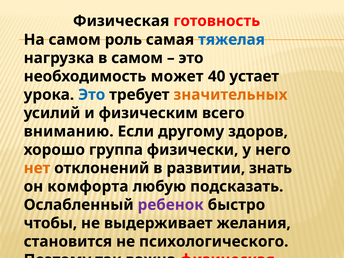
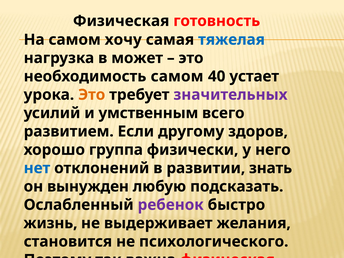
роль: роль -> хочу (123, 40)
в самом: самом -> может (137, 58)
необходимость может: может -> самом (177, 76)
Это colour: blue -> orange (92, 95)
значительных colour: orange -> purple (230, 95)
физическим: физическим -> умственным (148, 113)
вниманию: вниманию -> развитием (69, 131)
нет colour: orange -> blue (37, 168)
комфорта: комфорта -> вынужден (88, 186)
чтобы: чтобы -> жизнь (50, 223)
